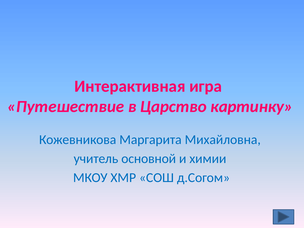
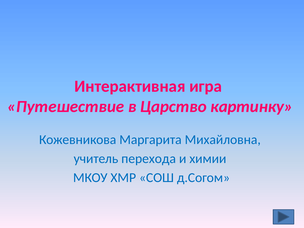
основной: основной -> перехода (149, 159)
